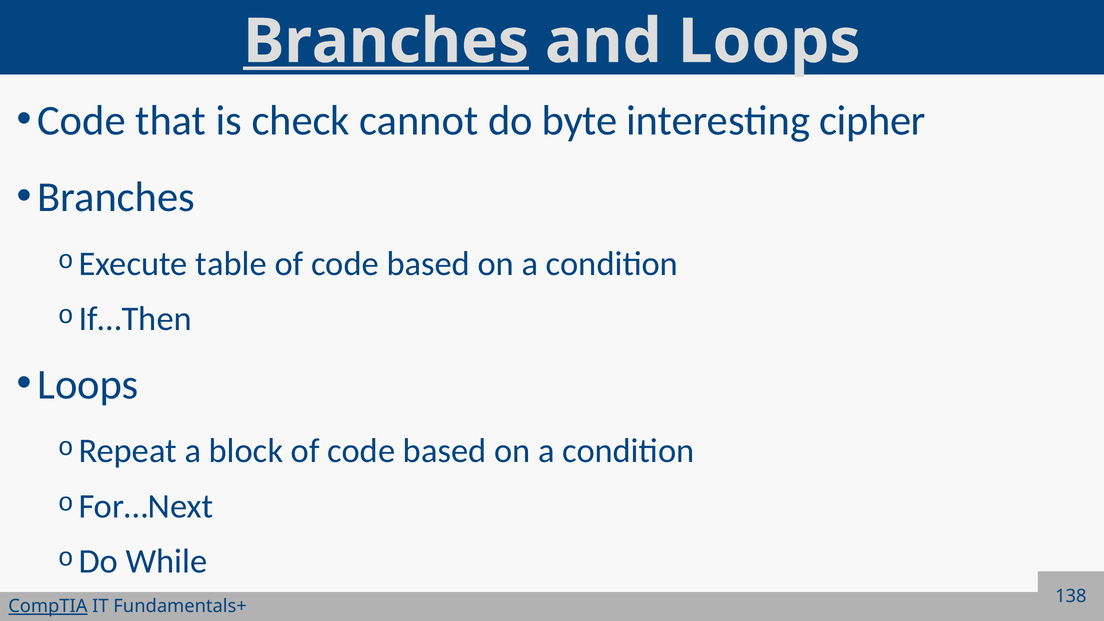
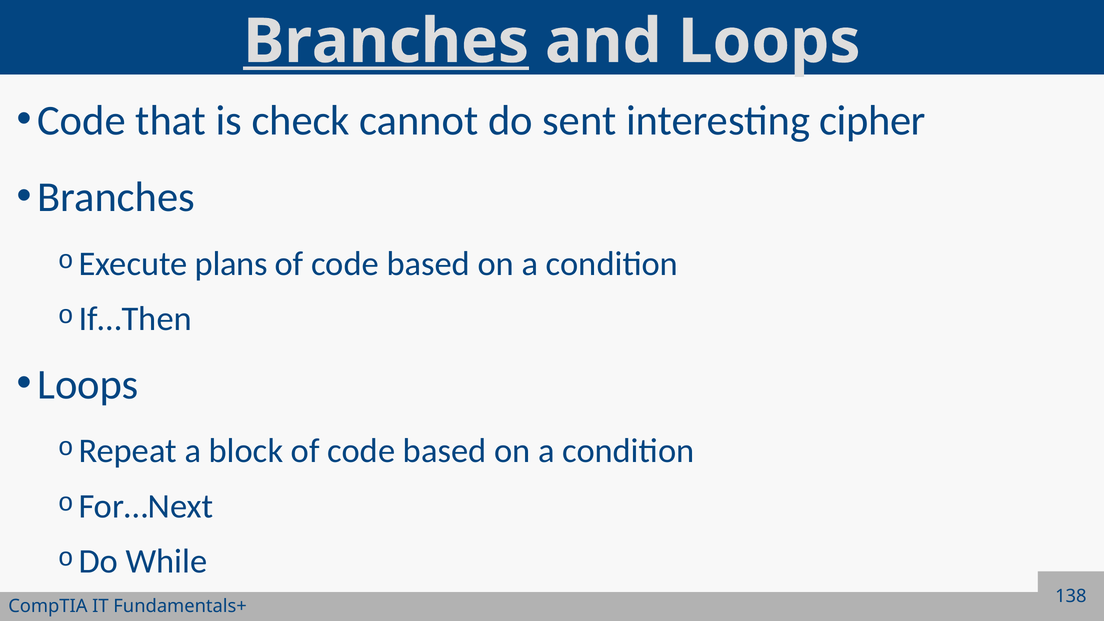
byte: byte -> sent (579, 121)
table: table -> plans (231, 264)
CompTIA underline: present -> none (48, 606)
